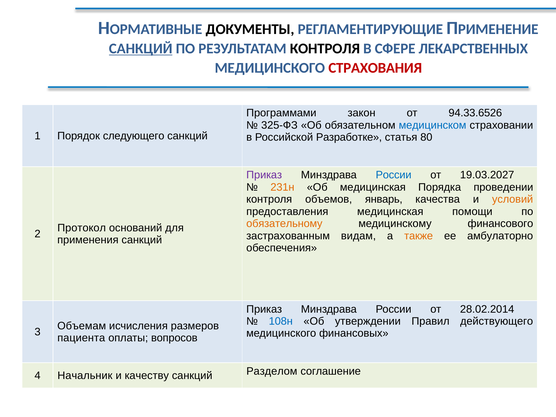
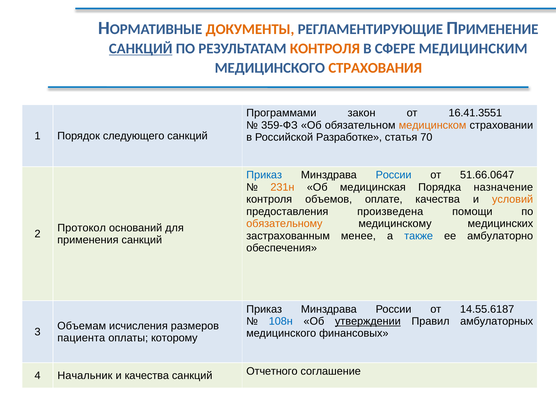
ДОКУМЕНТЫ colour: black -> orange (250, 29)
КОНТРОЛЯ colour: black -> orange (325, 49)
ЛЕКАРСТВЕННЫХ: ЛЕКАРСТВЕННЫХ -> МЕДИЦИНСКИМ (473, 49)
СТРАХОВАНИЯ colour: red -> orange (375, 68)
94.33.6526: 94.33.6526 -> 16.41.3551 (475, 113)
325-ФЗ: 325-ФЗ -> 359-ФЗ (279, 125)
медицинском colour: blue -> orange (433, 125)
80: 80 -> 70 (426, 137)
Приказ colour: purple -> blue (264, 175)
19.03.2027: 19.03.2027 -> 51.66.0647 (487, 175)
проведении: проведении -> назначение (503, 187)
январь: январь -> оплате (384, 199)
предоставления медицинская: медицинская -> произведена (390, 212)
финансового: финансового -> медицинских (500, 224)
видам: видам -> менее (358, 236)
также colour: orange -> blue (419, 236)
28.02.2014: 28.02.2014 -> 14.55.6187 (487, 309)
утверждении underline: none -> present (368, 321)
действующего: действующего -> амбулаторных (497, 321)
вопросов: вопросов -> которому (174, 338)
и качеству: качеству -> качества (147, 376)
Разделом: Разделом -> Отчетного (272, 371)
